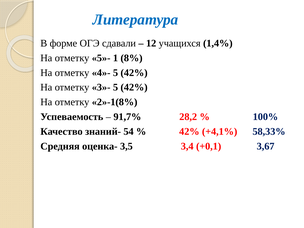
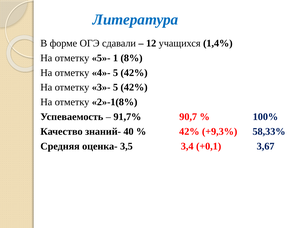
28,2: 28,2 -> 90,7 (188, 117)
54: 54 -> 40 (129, 131)
+4,1%: +4,1% -> +9,3% (220, 131)
